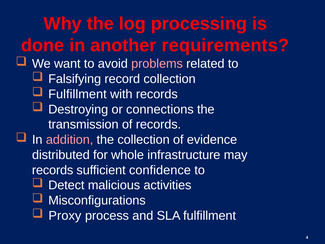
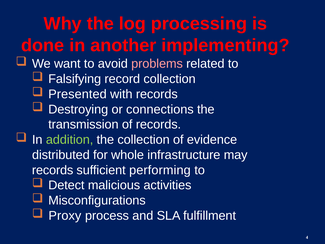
requirements: requirements -> implementing (226, 45)
Fulfillment: Fulfillment -> Presented (77, 94)
addition colour: pink -> light green (70, 140)
confidence: confidence -> performing (160, 170)
